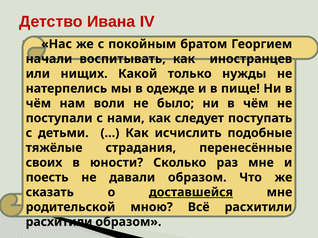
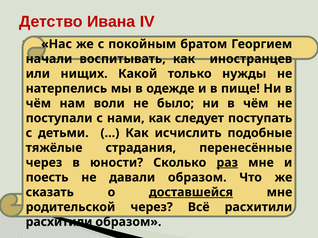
своих: своих -> через (44, 163)
раз underline: none -> present (227, 163)
родительской мною: мною -> через (152, 207)
